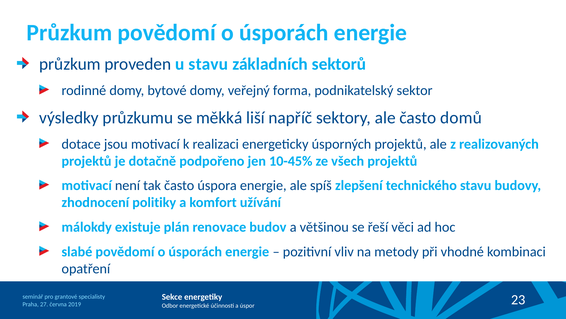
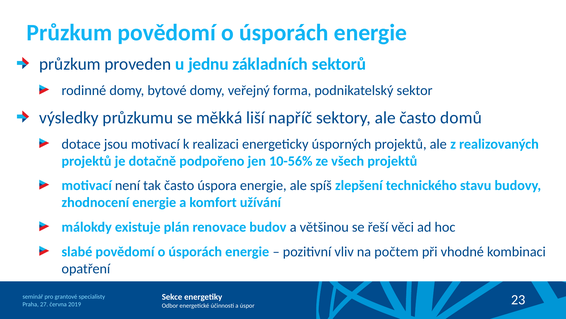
u stavu: stavu -> jednu (209, 64)
10-45%: 10-45% -> 10-56% (291, 161)
zhodnocení politiky: politiky -> energie (154, 202)
metody: metody -> počtem (396, 251)
